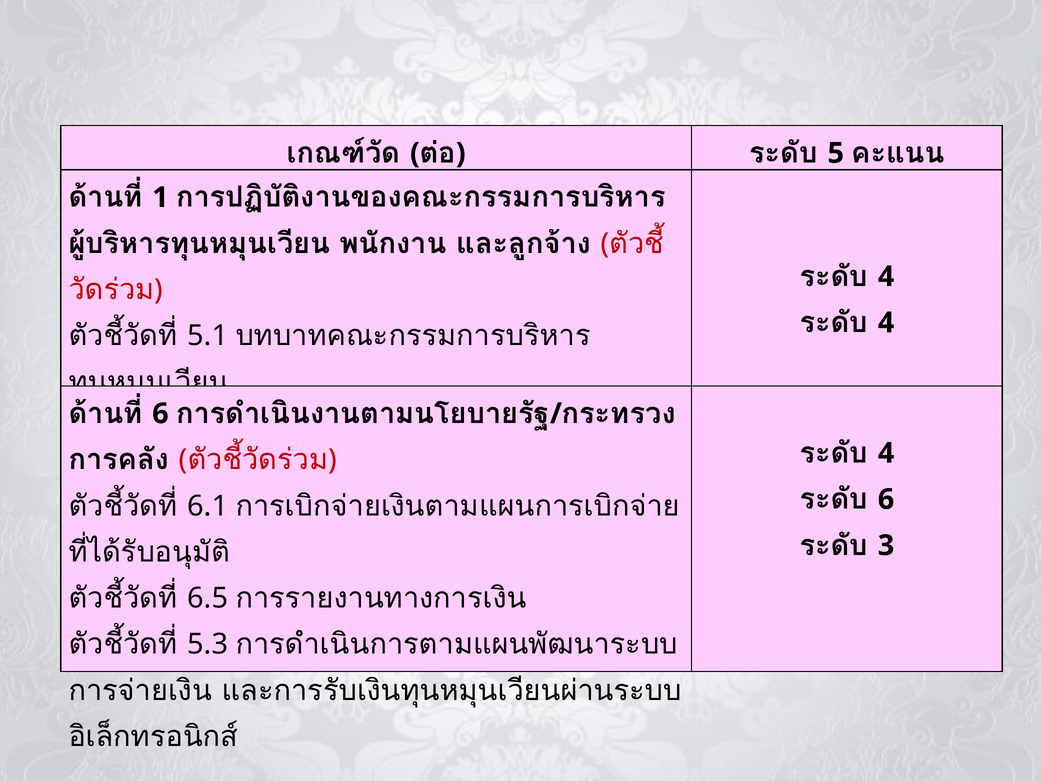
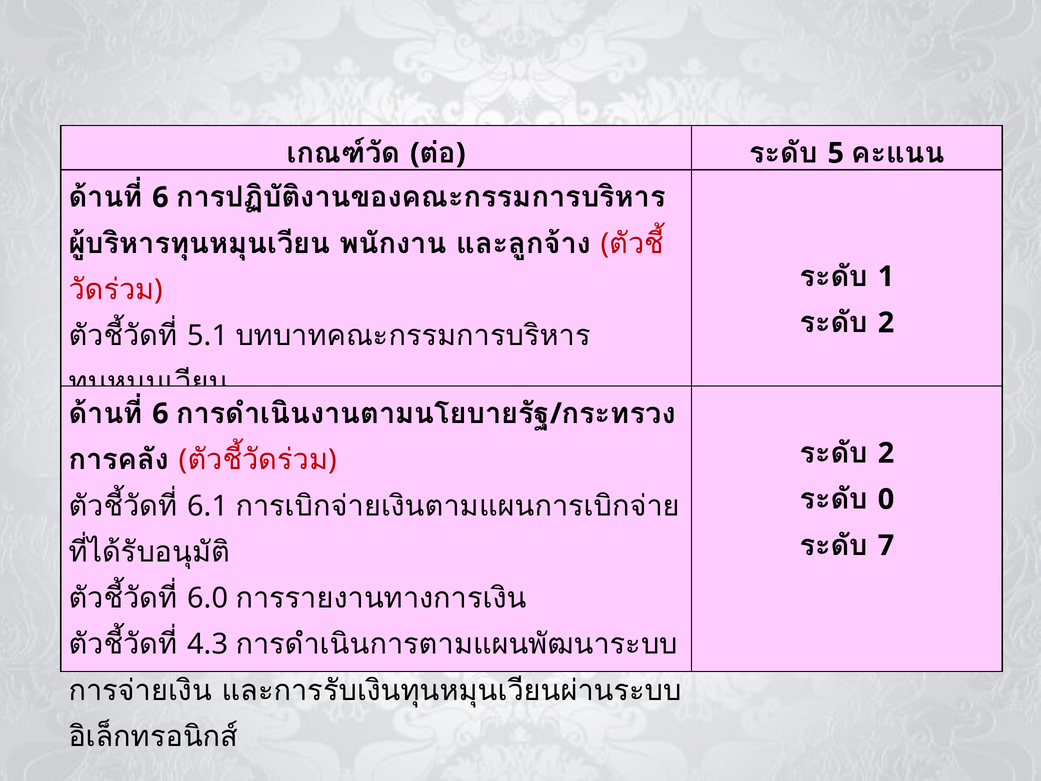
1: 1 -> 6 (160, 197)
4: 4 -> 1 (886, 276)
4: 4 -> 2 (886, 323)
4: 4 -> 2 (886, 453)
6: 6 -> 0 (886, 499)
3: 3 -> 7 (886, 545)
6.5: 6.5 -> 6.0 (208, 598)
5.3: 5.3 -> 4.3 (208, 644)
